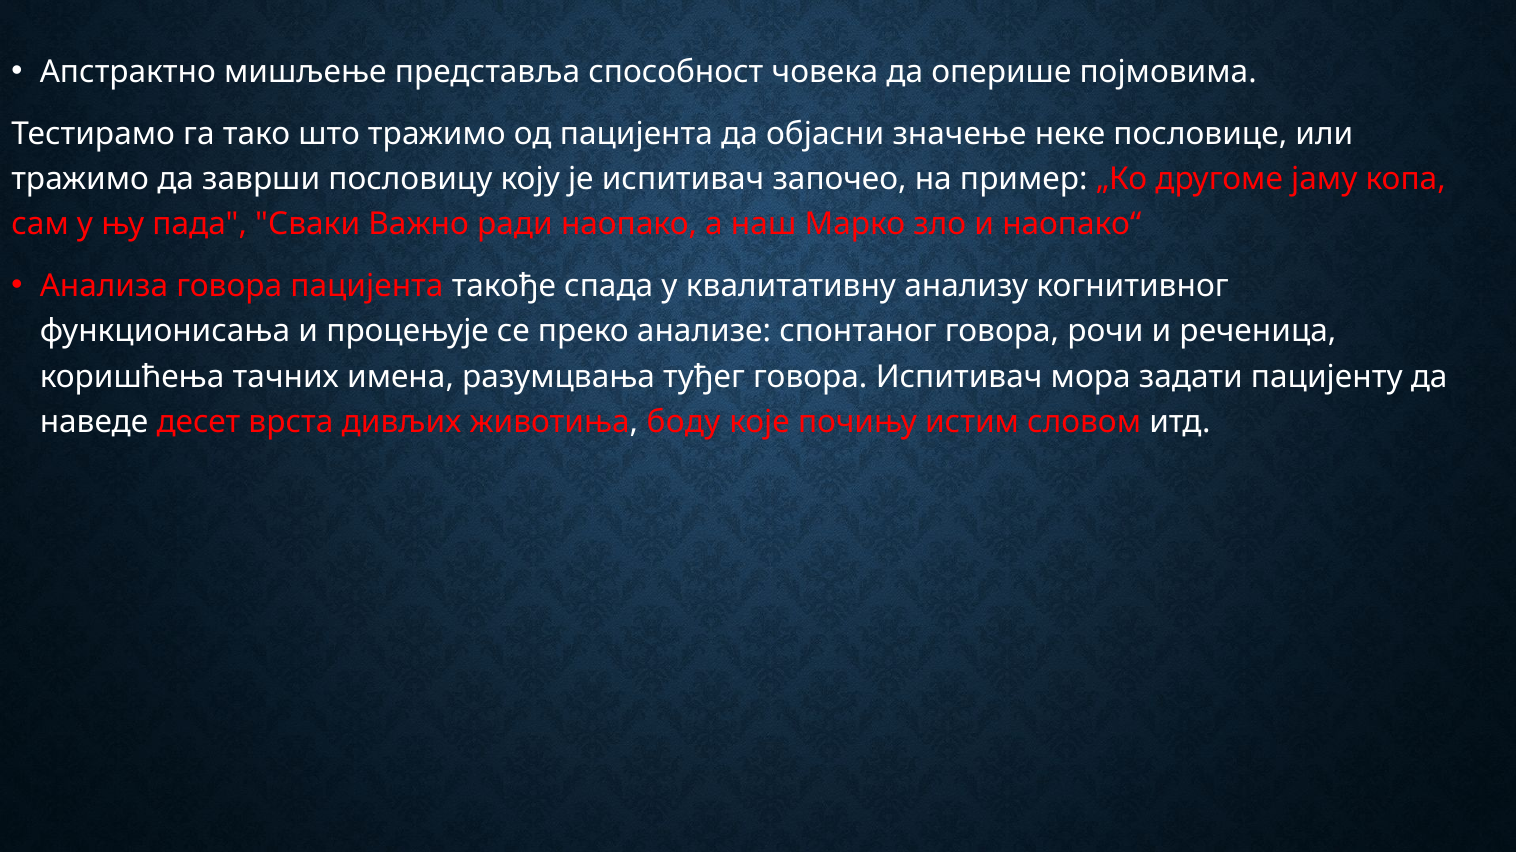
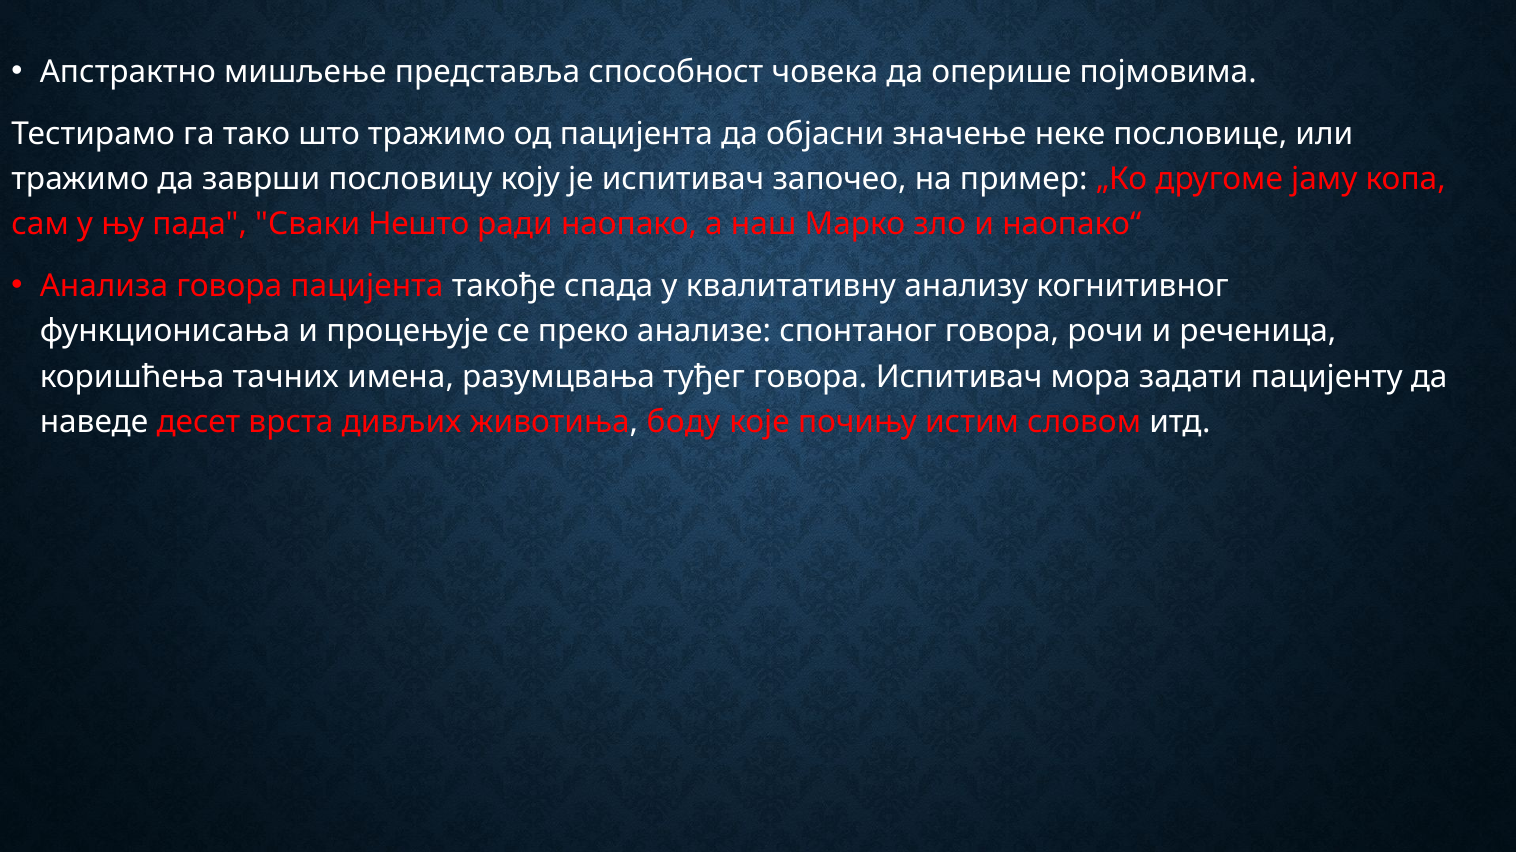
Важно: Важно -> Нешто (419, 225)
